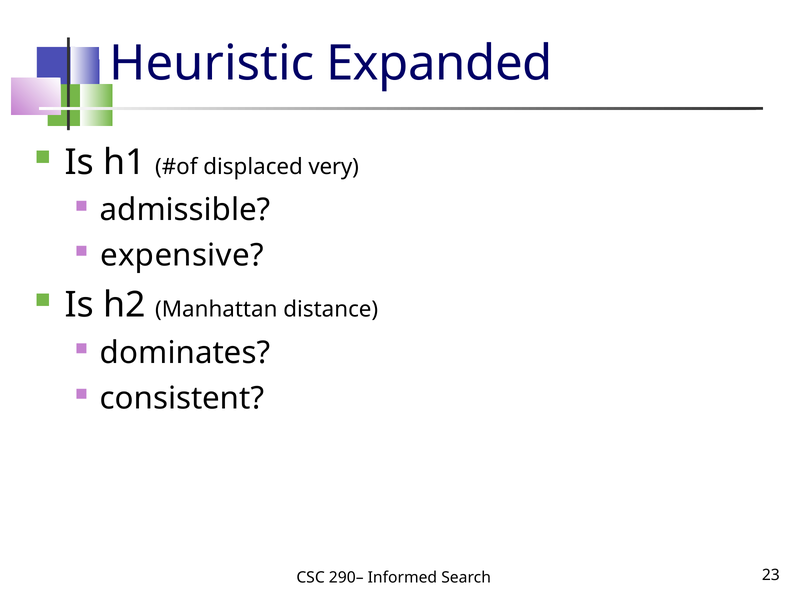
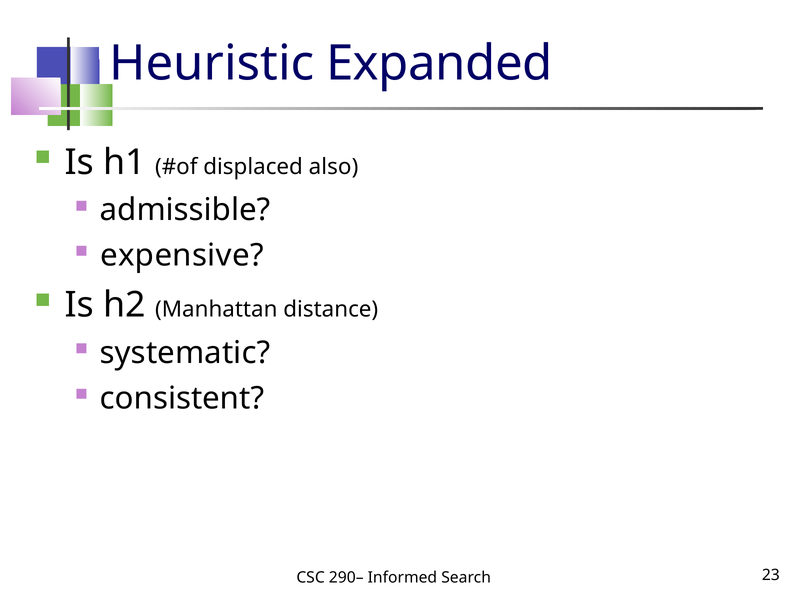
very: very -> also (334, 167)
dominates: dominates -> systematic (185, 353)
